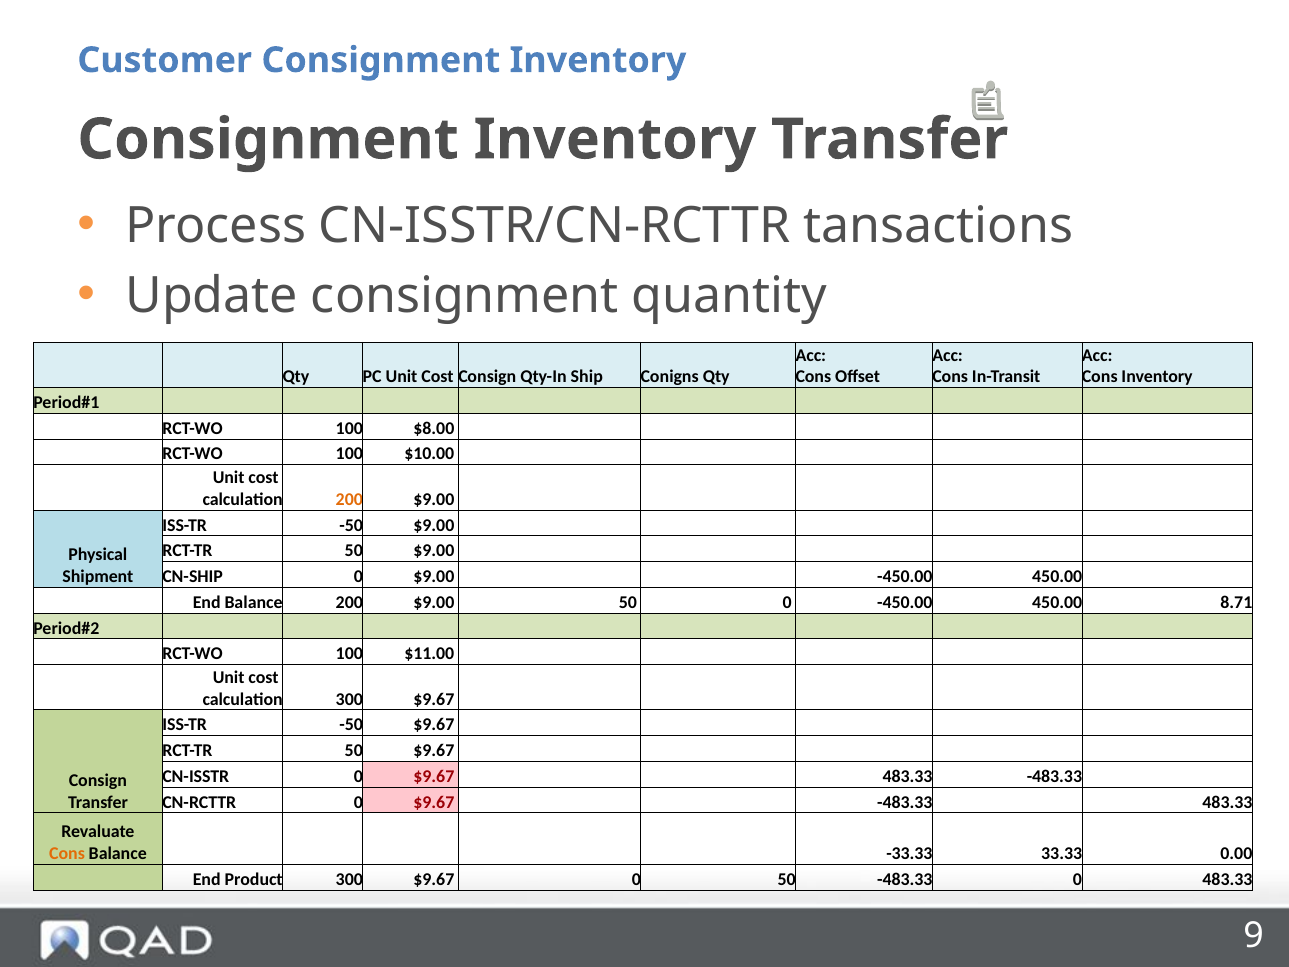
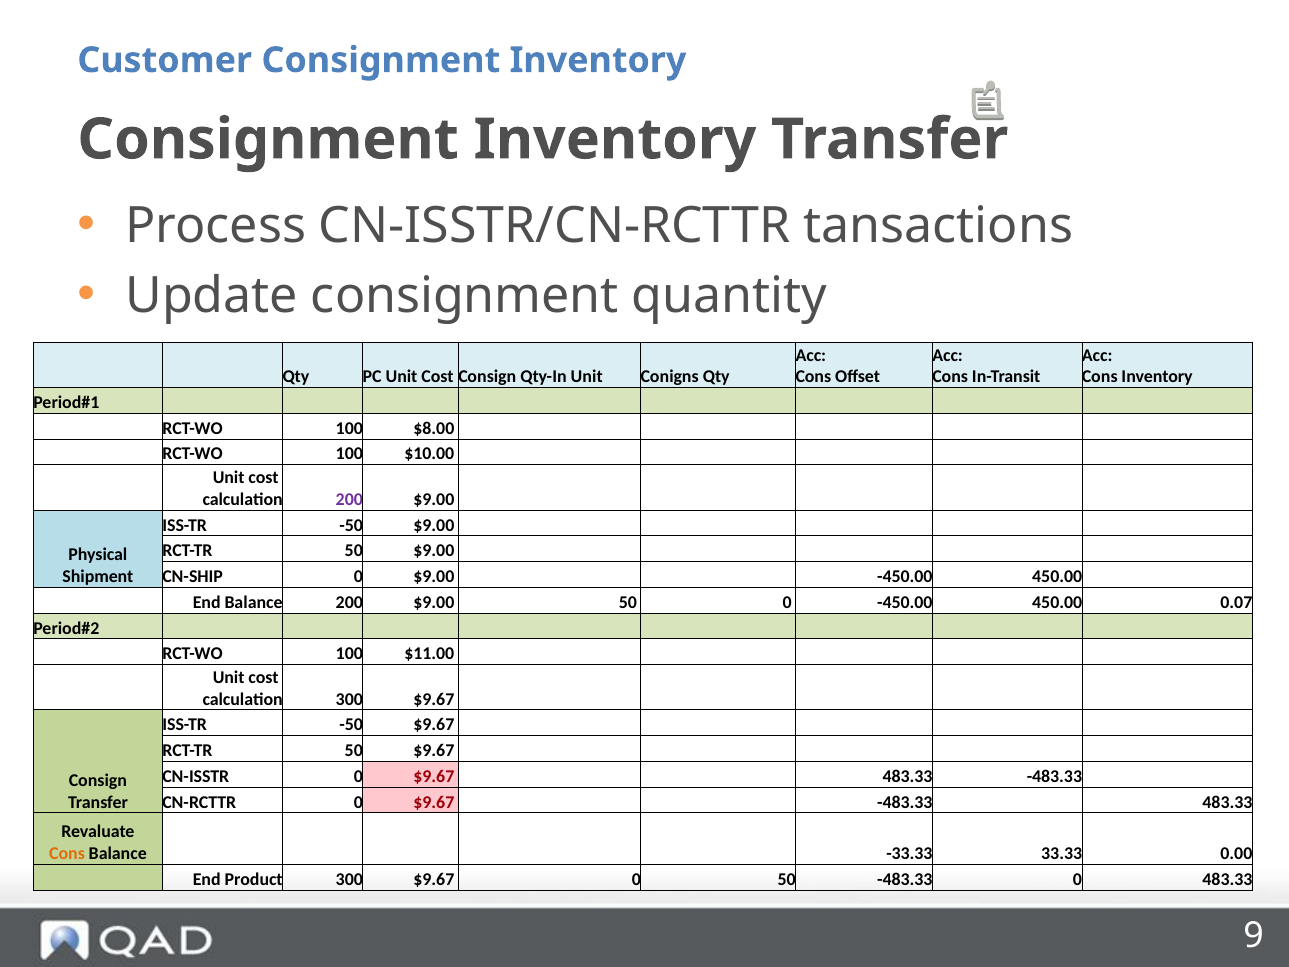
Qty-In Ship: Ship -> Unit (587, 377)
200 colour: orange -> purple (349, 499)
8.71: 8.71 -> 0.07 (1236, 602)
